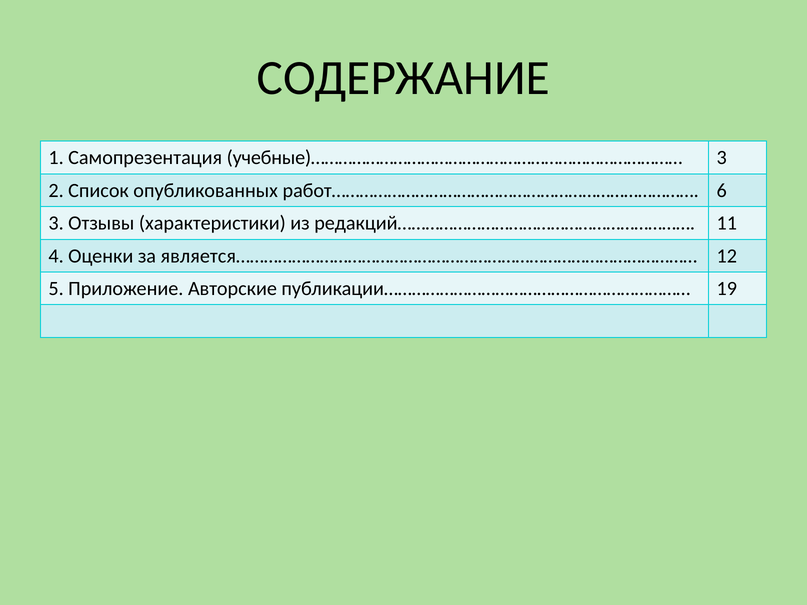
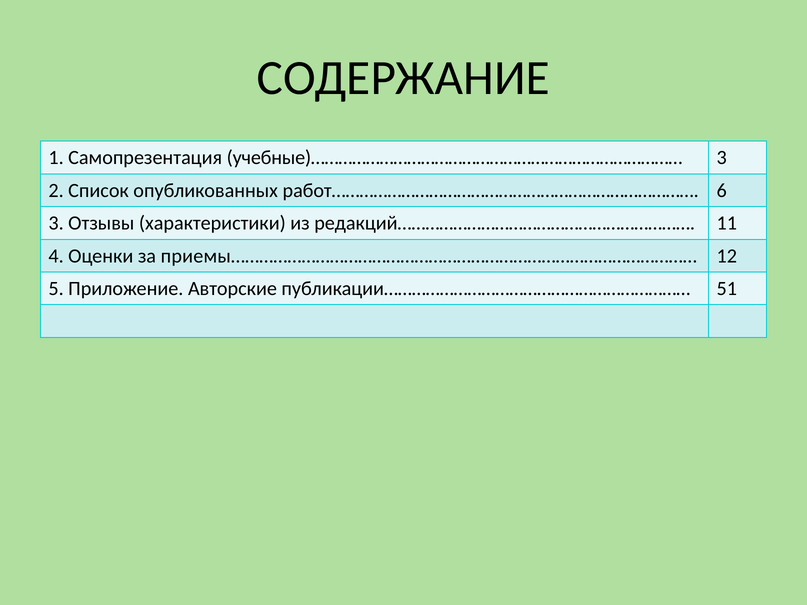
является………………………………………………………………………………………: является……………………………………………………………………………………… -> приемы……………………………………………………………………………………… (429, 256)
19: 19 -> 51 (727, 289)
